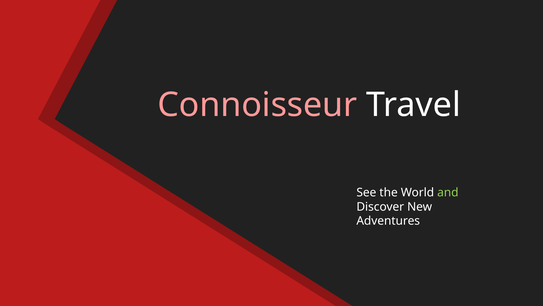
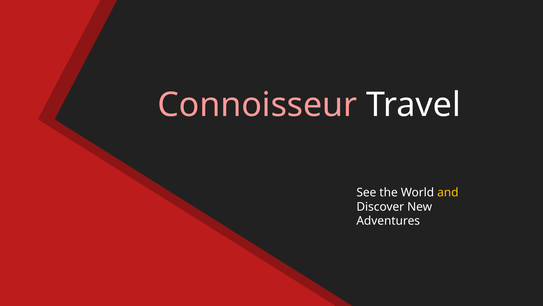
and colour: light green -> yellow (448, 192)
